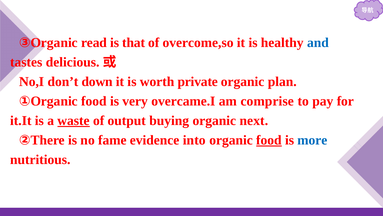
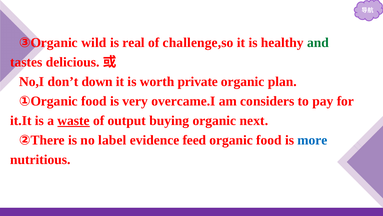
read: read -> wild (94, 42)
that: that -> real (134, 42)
overcome,so: overcome,so -> challenge,so (198, 42)
and colour: blue -> green (318, 42)
comprise: comprise -> considers (267, 101)
fame: fame -> label (112, 140)
into: into -> feed (194, 140)
food underline: present -> none (269, 140)
